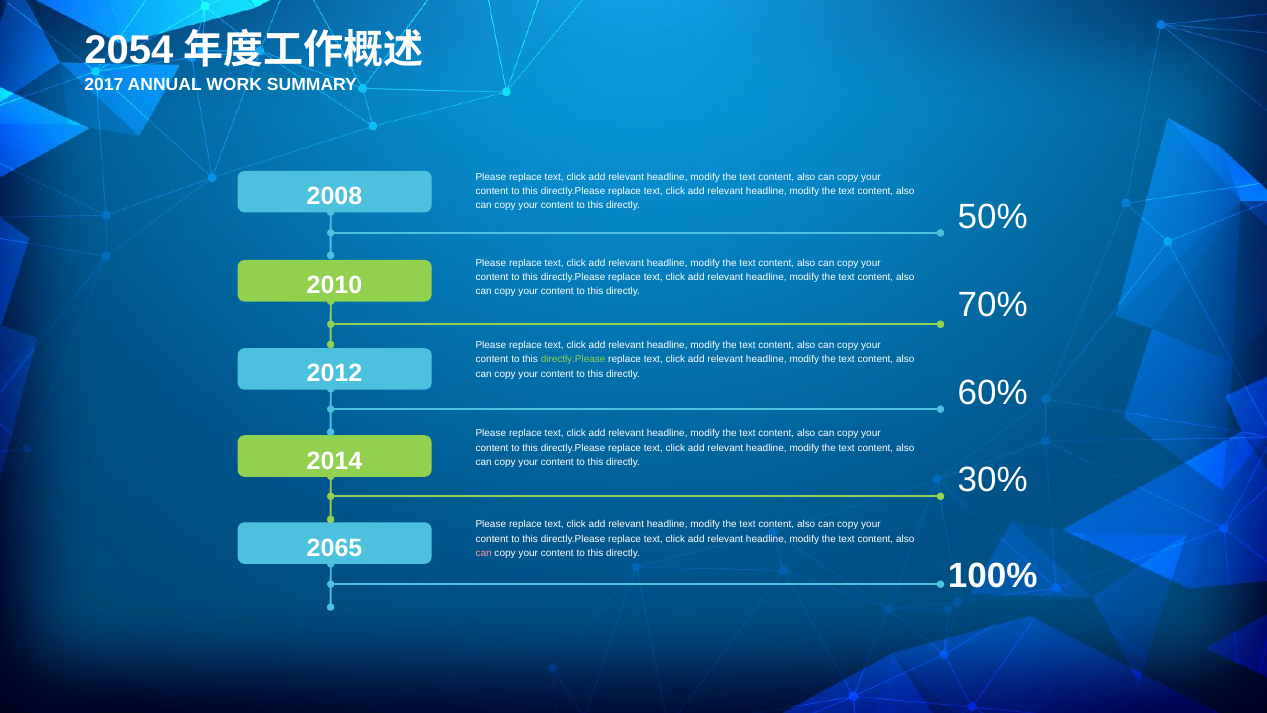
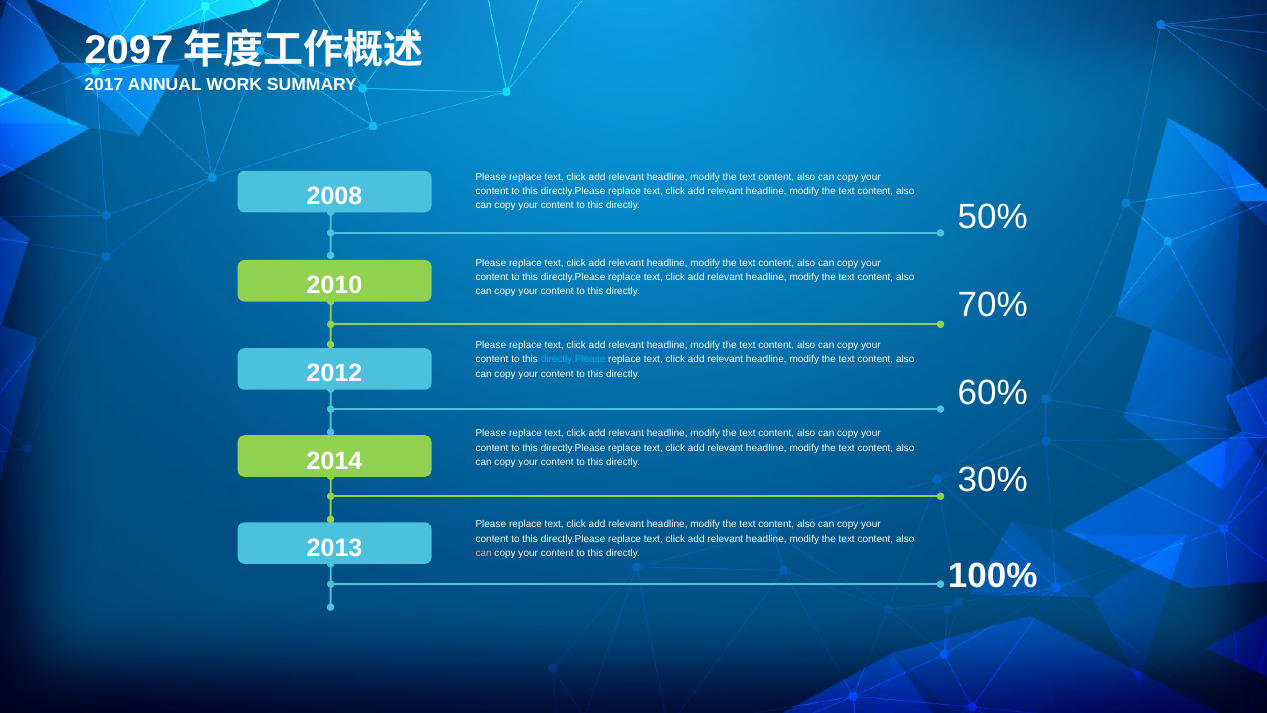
2054: 2054 -> 2097 (129, 50)
directly.Please colour: light green -> light blue (573, 360)
2065: 2065 -> 2013 (335, 548)
